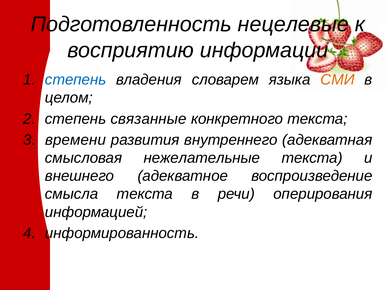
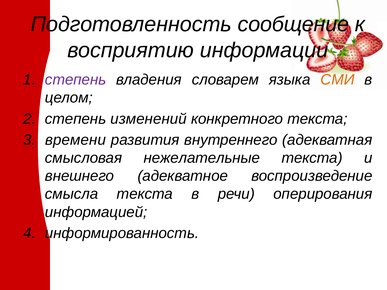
нецелевые: нецелевые -> сообщение (293, 24)
степень colour: blue -> purple (76, 80)
связанные: связанные -> изменений (149, 119)
